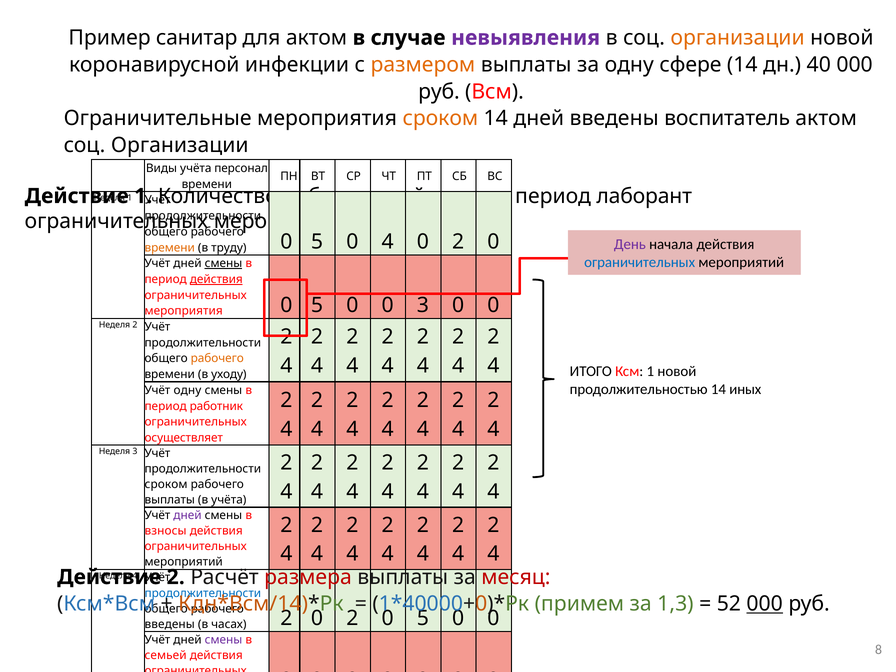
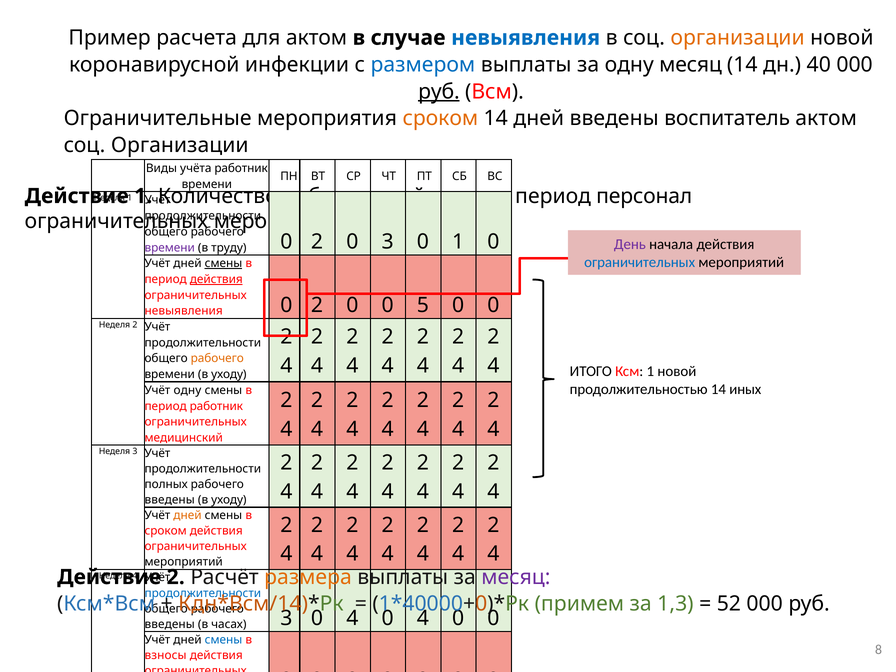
санитар: санитар -> расчета (197, 38)
невыявления colour: purple -> blue (526, 38)
размером colour: orange -> blue (423, 65)
одну сфере: сфере -> месяц (691, 65)
руб underline: none -> present (439, 92)
учёта персонал: персонал -> работник (241, 168)
лаборант: лаборант -> персонал (644, 196)
времени colour: orange -> purple (170, 248)
5: 5 -> 2 (317, 242)
0 4: 4 -> 3 (388, 242)
2: 2 -> 1 (458, 242)
мероприятия: мероприятия -> невыявления (184, 311)
5: 5 -> 2 (317, 305)
0 3: 3 -> 5 (423, 305)
осуществляет: осуществляет -> медицинский (184, 438)
сроком: сроком -> полных (166, 484)
выплаты: выплаты -> введены (170, 500)
учёта: учёта -> уходу (229, 500)
дней colour: purple -> orange (187, 515)
взносы: взносы -> сроком (166, 531)
размера colour: red -> orange (308, 577)
месяц colour: red -> purple (516, 577)
000 underline: present -> none (765, 604)
часах 2: 2 -> 3 (286, 618)
2: 2 -> 4 (352, 618)
5: 5 -> 4 (423, 618)
смены colour: purple -> blue (223, 640)
семьей: семьей -> взносы (166, 655)
